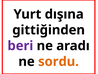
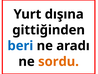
beri colour: purple -> blue (20, 46)
